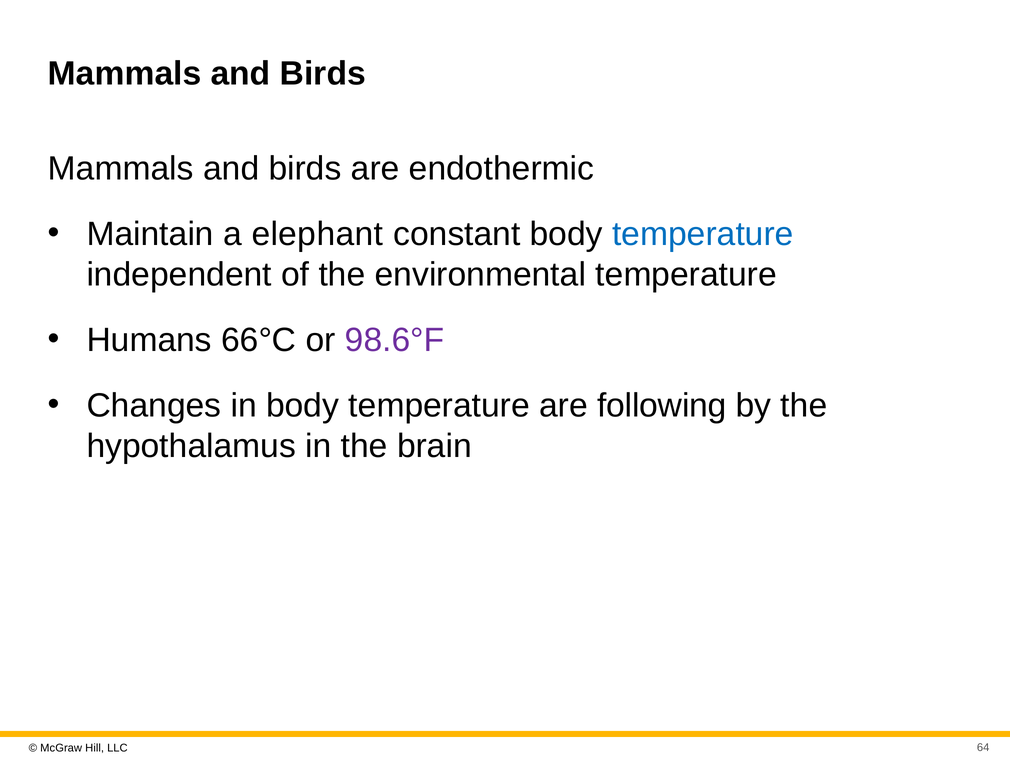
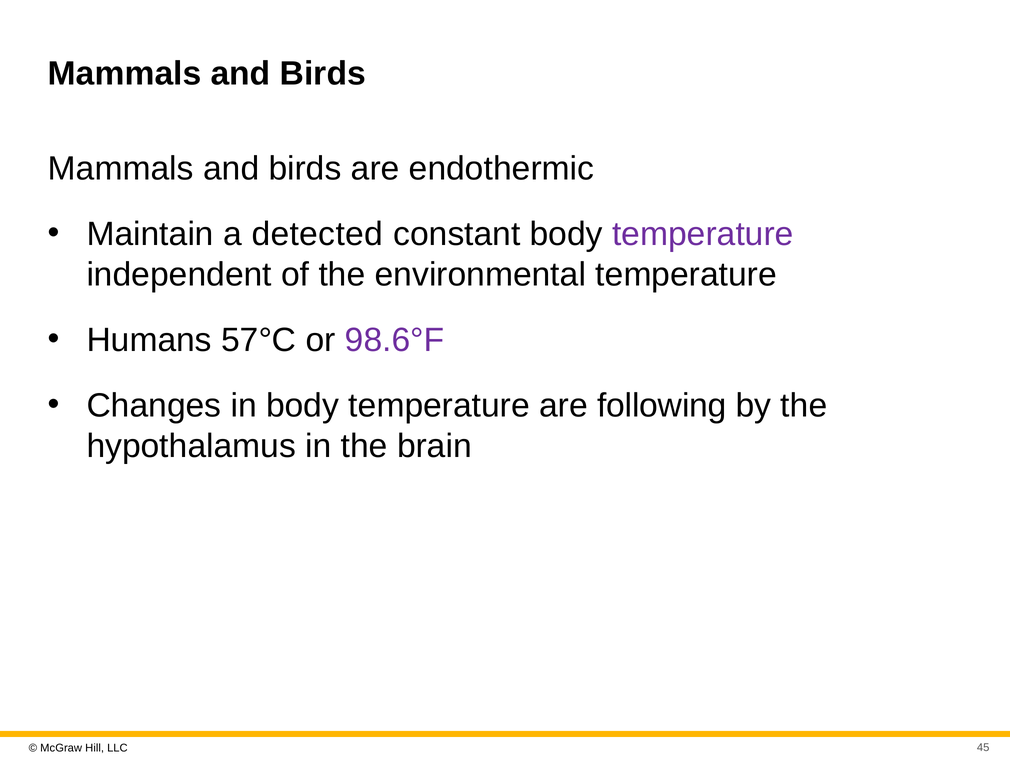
elephant: elephant -> detected (317, 234)
temperature colour: blue -> purple (703, 234)
66°C: 66°C -> 57°C (259, 340)
64: 64 -> 45 (983, 748)
